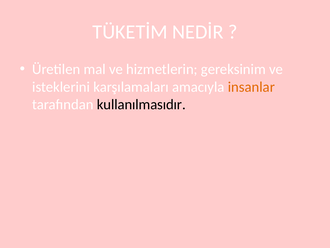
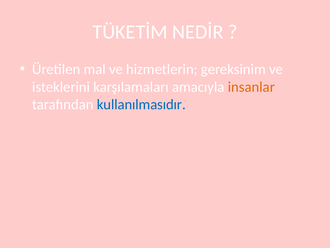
kullanılmasıdır colour: black -> blue (141, 104)
